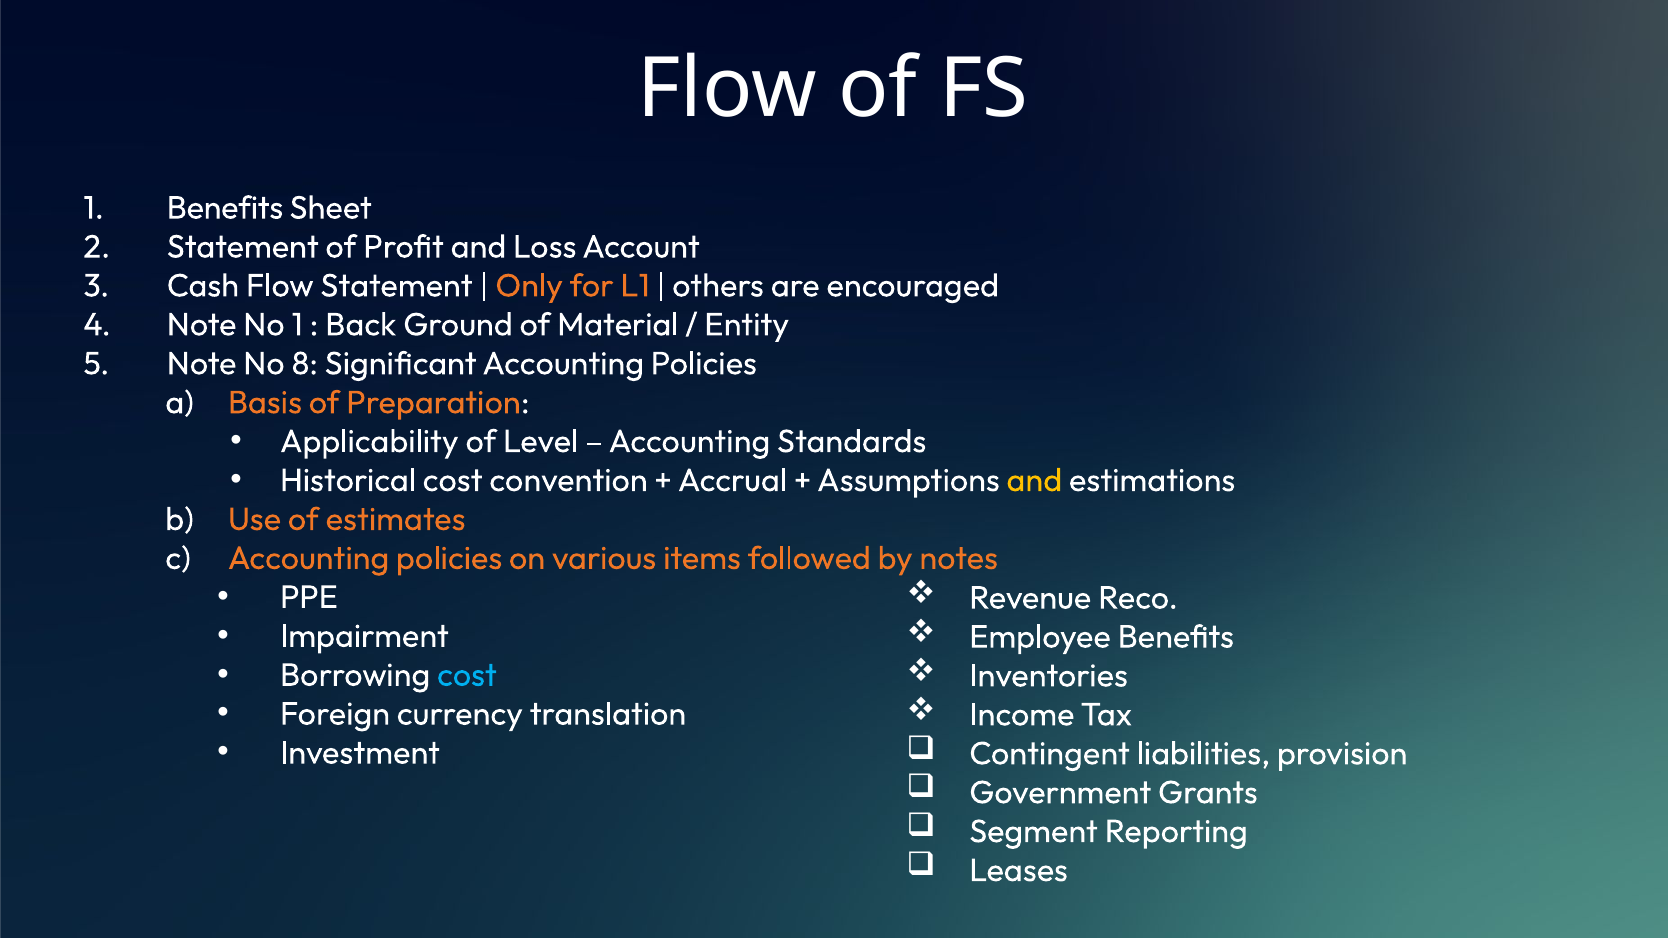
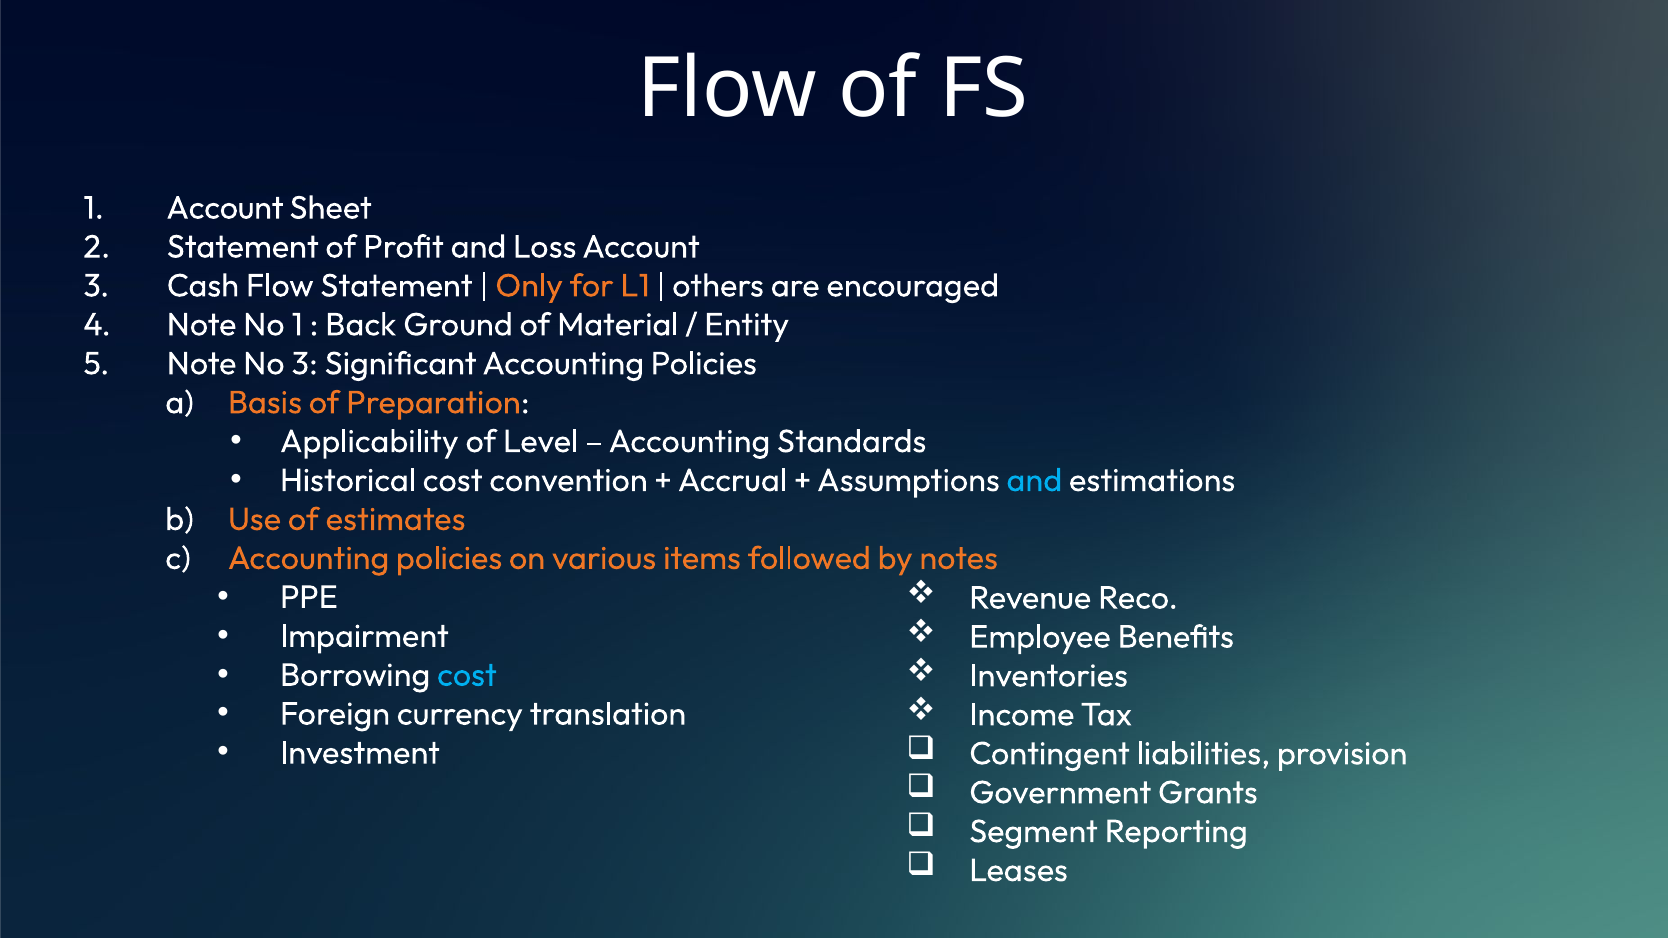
1 Benefits: Benefits -> Account (225, 208)
No 8: 8 -> 3 (305, 364)
and colour: yellow -> light blue (1034, 481)
